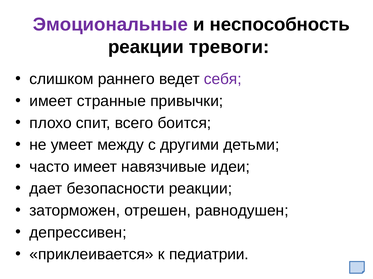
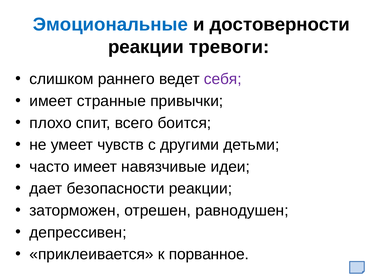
Эмоциональные colour: purple -> blue (110, 25)
неспособность: неспособность -> достоверности (280, 25)
между: между -> чувств (121, 145)
педиатрии: педиатрии -> порванное (209, 255)
